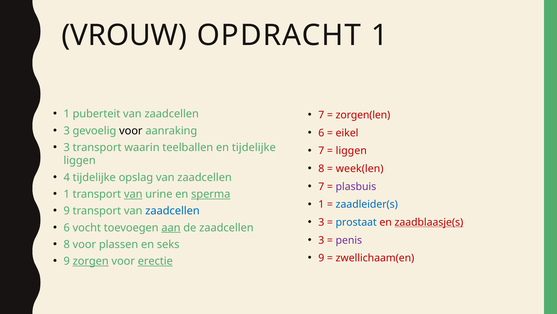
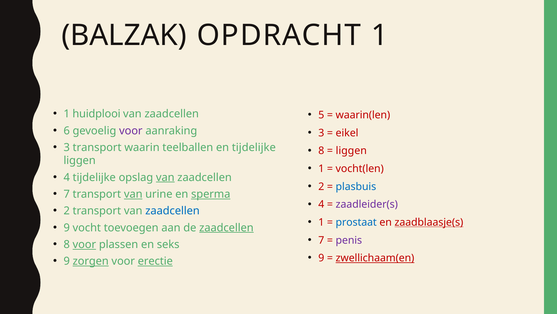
VROUW: VROUW -> BALZAK (124, 35)
puberteit: puberteit -> huidplooi (97, 114)
7: 7 -> 5 (321, 115)
zorgen(len: zorgen(len -> waarin(len (363, 115)
3: 3 -> 6 (67, 130)
voor colour: black -> purple (131, 130)
6: 6 -> 3 (321, 133)
7: 7 -> 8 (321, 150)
8: 8 -> 1 (321, 168)
week(len: week(len -> vocht(len (360, 168)
van underline: none -> present (165, 177)
7: 7 -> 2 (321, 186)
plasbuis colour: purple -> blue (356, 186)
1: 1 -> 7 (67, 194)
1: 1 -> 4 (321, 204)
zaadleider(s colour: blue -> purple (367, 204)
9: 9 -> 2 (67, 210)
3: 3 -> 1 (321, 222)
6: 6 -> 9 (67, 227)
aan underline: present -> none (171, 227)
zaadcellen underline: none -> present (226, 227)
3: 3 -> 7 (321, 240)
voor underline: none -> present (84, 244)
zwellichaam(en underline: none -> present (375, 258)
